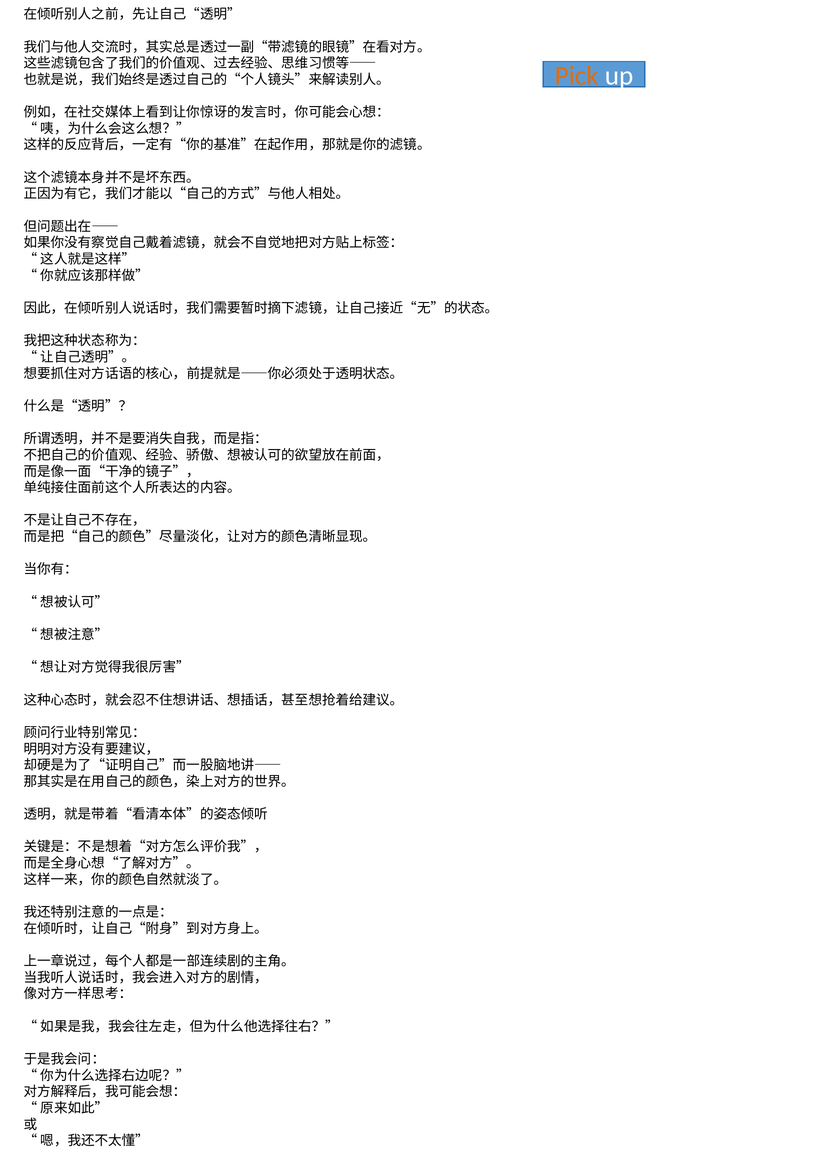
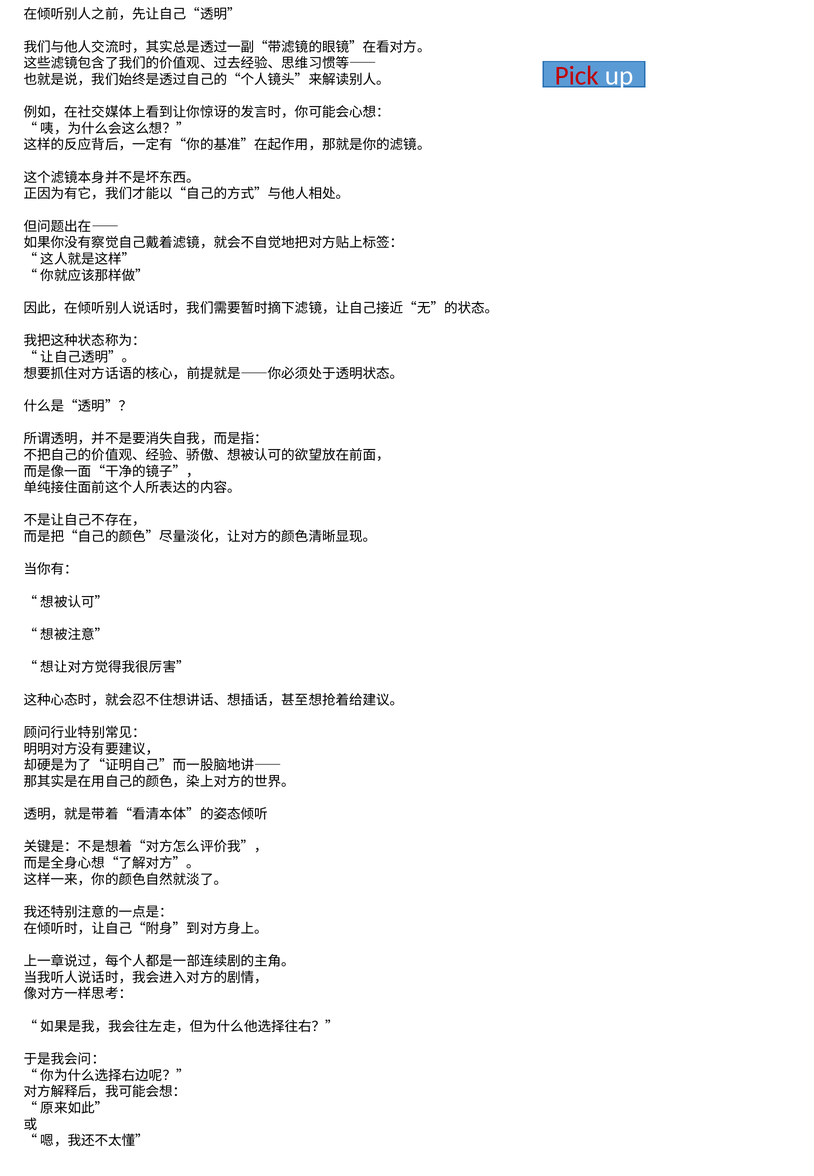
Pick colour: orange -> red (577, 76)
